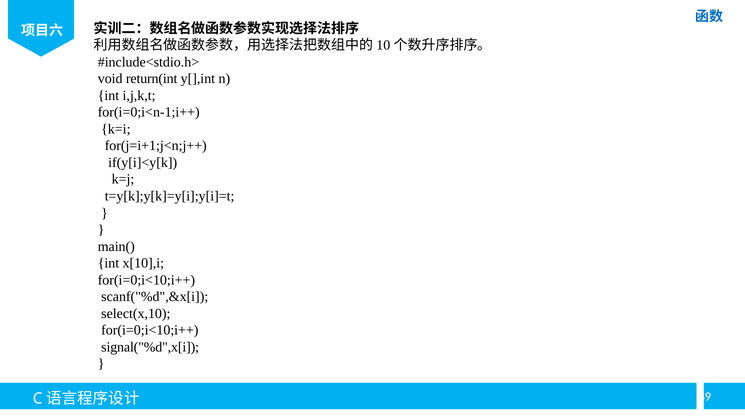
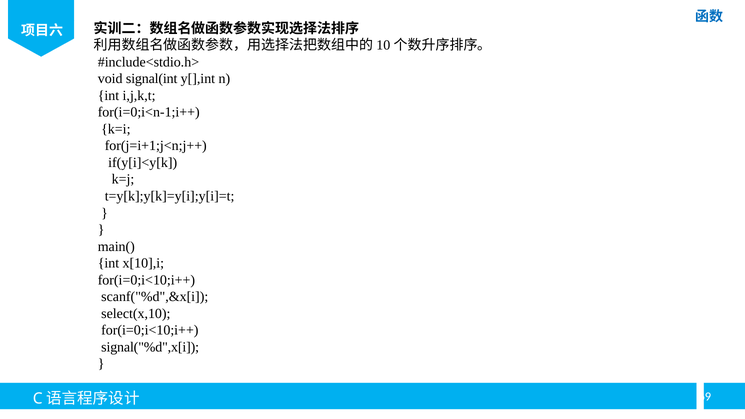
return(int: return(int -> signal(int (152, 79)
